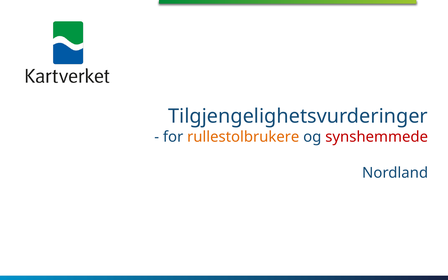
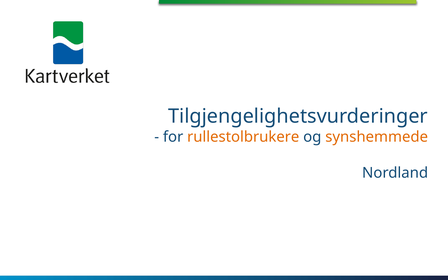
synshemmede colour: red -> orange (377, 137)
